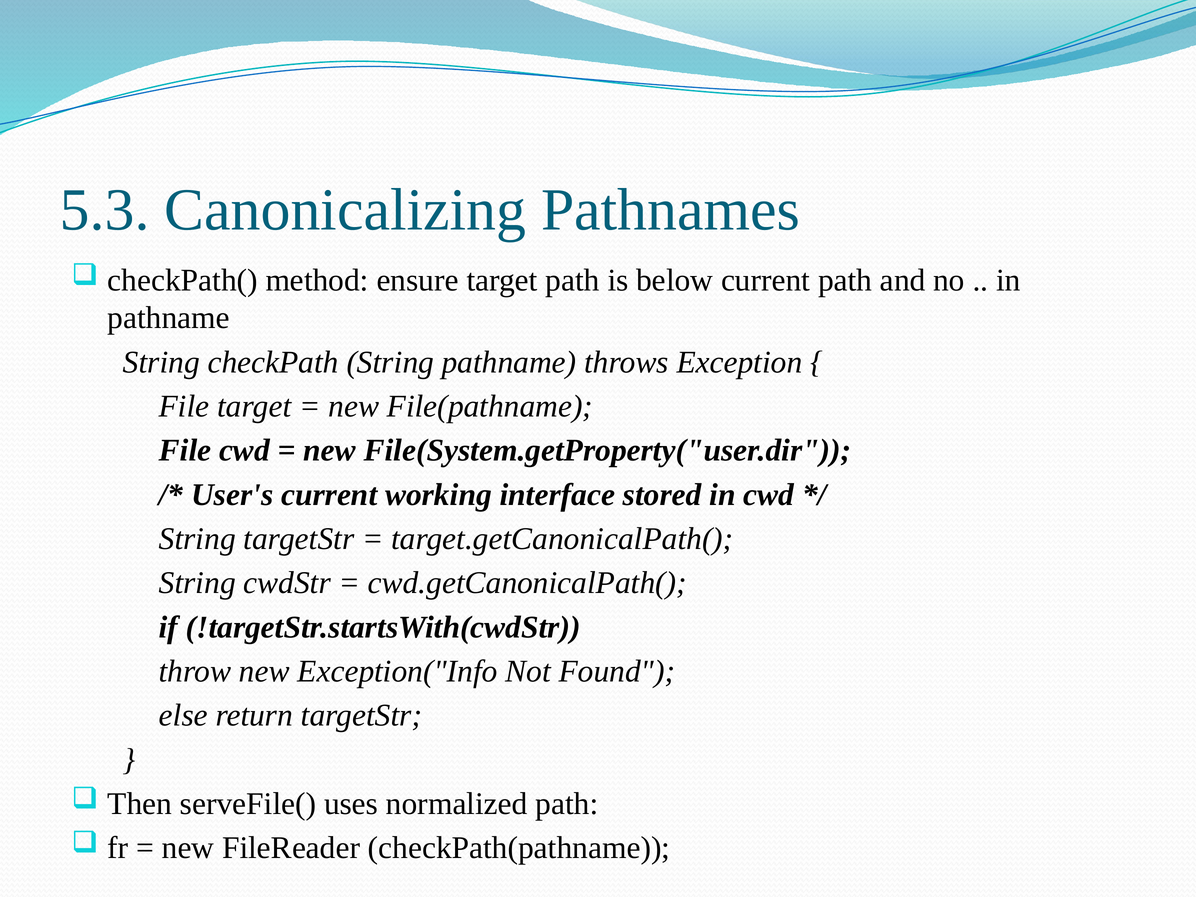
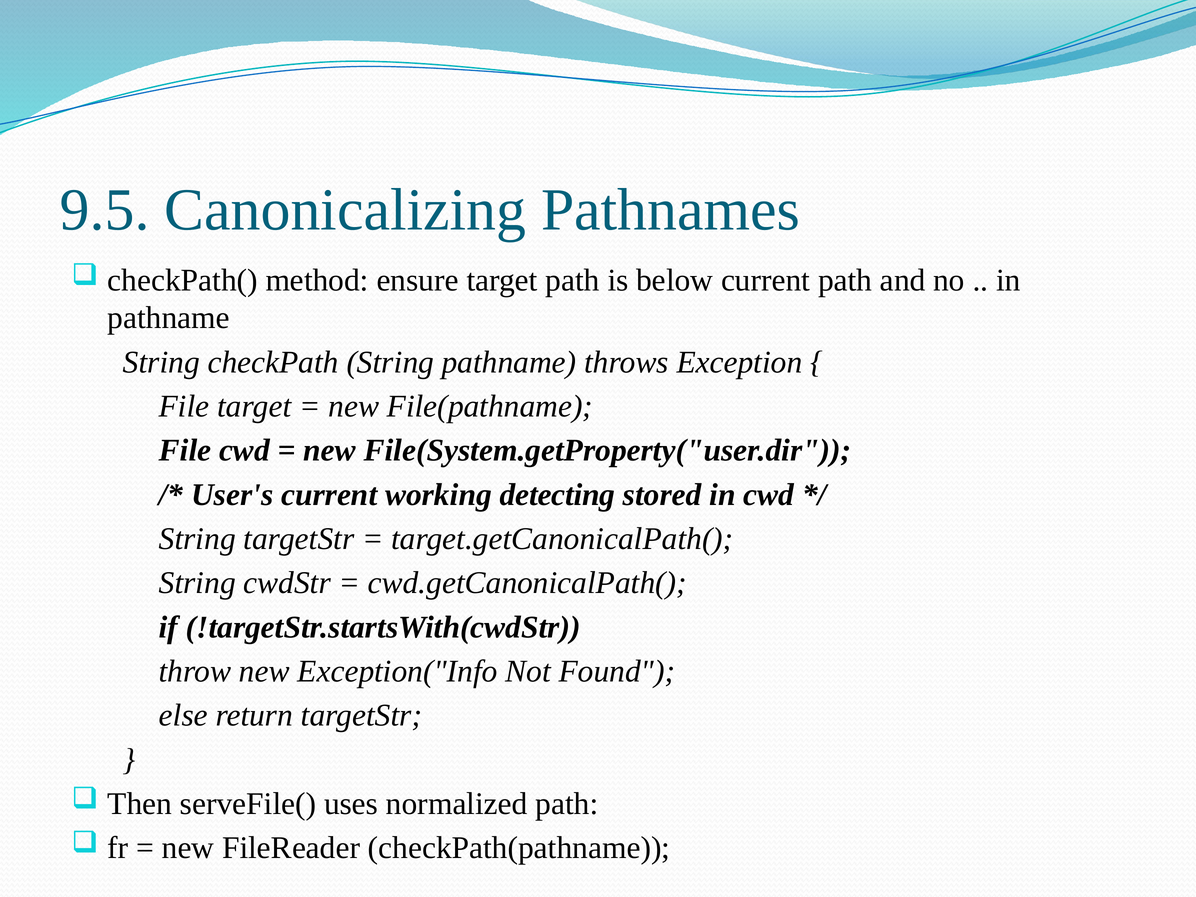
5.3: 5.3 -> 9.5 (105, 210)
interface: interface -> detecting (557, 495)
